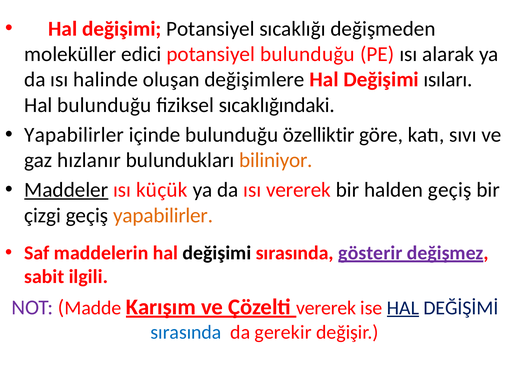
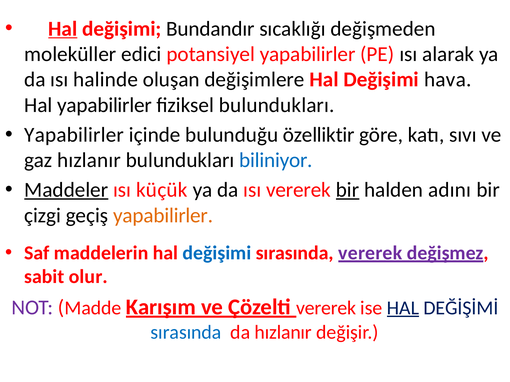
Hal underline: none -> present (63, 29)
değişimi Potansiyel: Potansiyel -> Bundandır (210, 29)
potansiyel bulunduğu: bulunduğu -> yapabilirler (308, 54)
ısıları: ısıları -> hava (448, 80)
Hal bulunduğu: bulunduğu -> yapabilirler (105, 105)
fiziksel sıcaklığındaki: sıcaklığındaki -> bulundukları (277, 105)
biliniyor colour: orange -> blue (276, 160)
bir underline: none -> present (348, 190)
halden geçiş: geçiş -> adını (450, 190)
değişimi colour: black -> blue (217, 253)
sırasında gösterir: gösterir -> vererek (370, 253)
ilgili: ilgili -> olur (88, 277)
da gerekir: gerekir -> hızlanır (283, 333)
